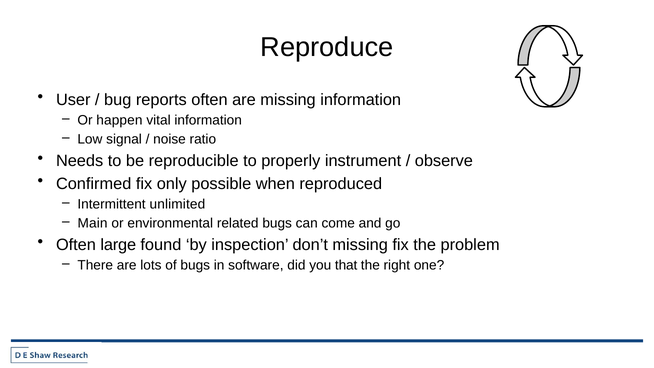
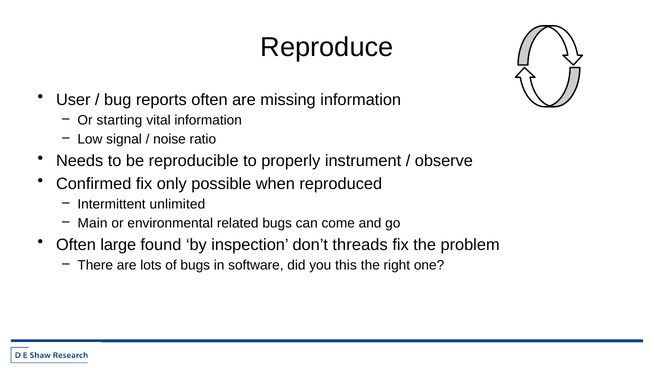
happen: happen -> starting (119, 120)
don’t missing: missing -> threads (360, 245)
that: that -> this (346, 265)
